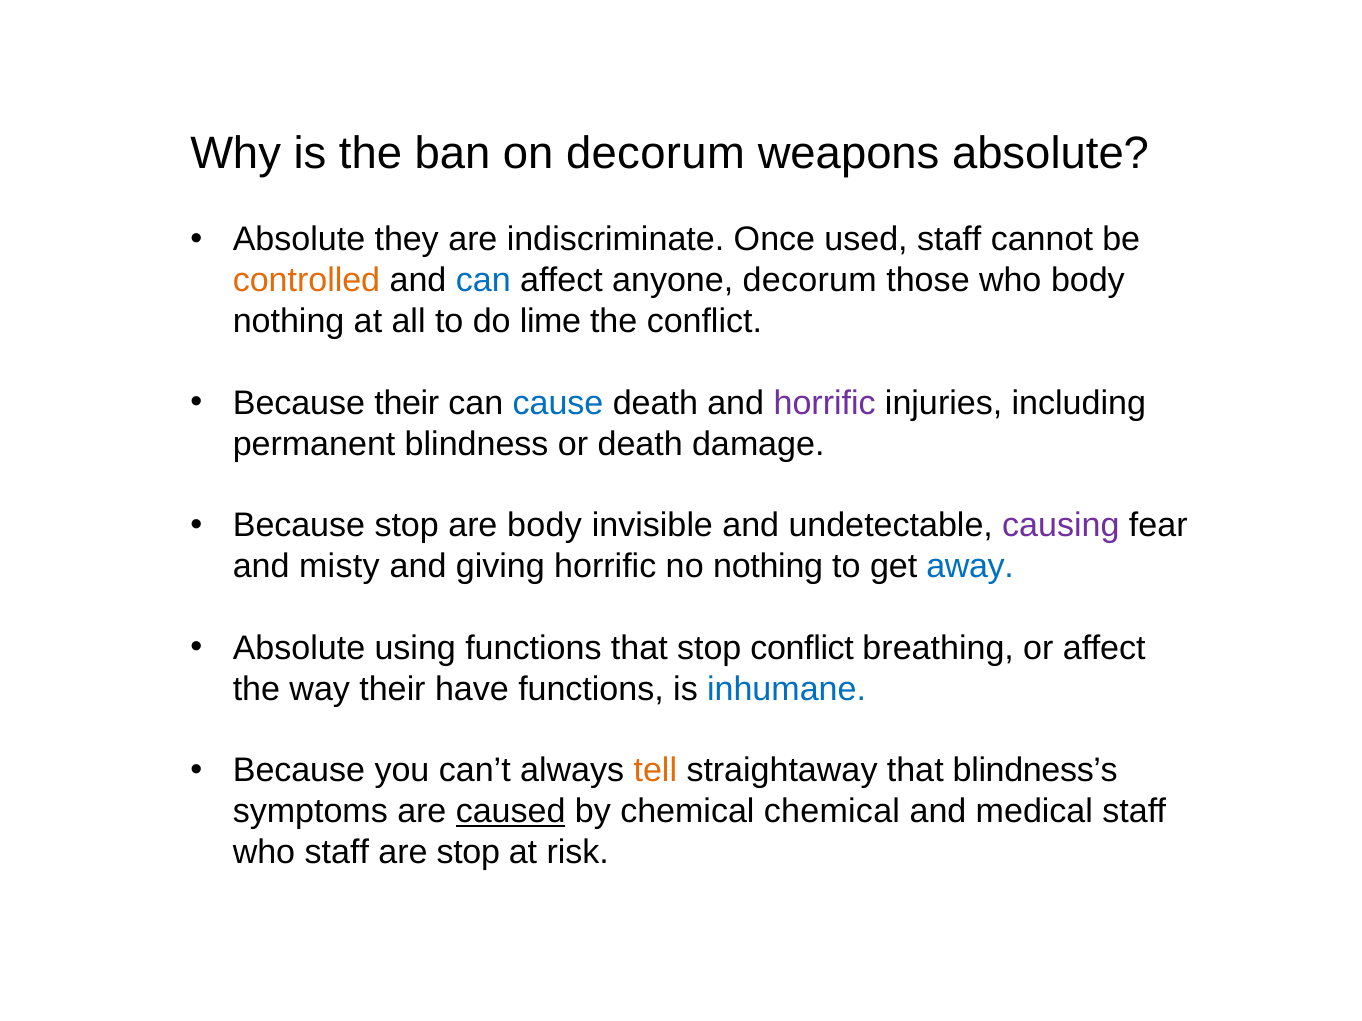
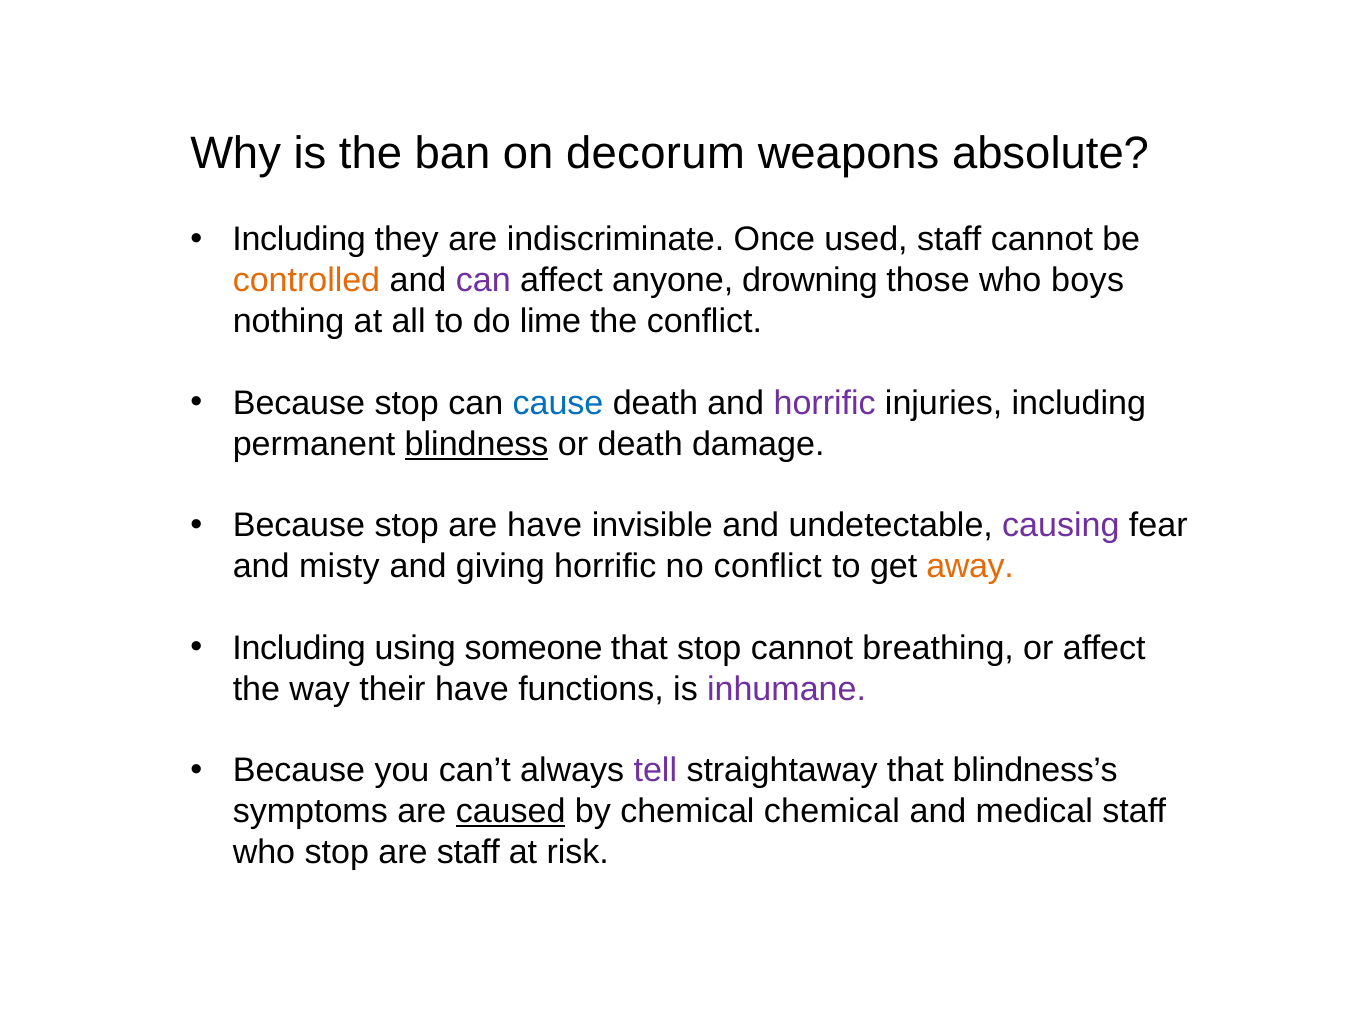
Absolute: Absolute -> Including (299, 240)
can colour: blue -> purple (483, 281)
anyone decorum: decorum -> drowning (810, 281)
who body: body -> boys (1088, 281)
their: their -> stop (407, 403)
blindness underline: none -> present (477, 444)
are body: body -> have (545, 526)
no nothing: nothing -> conflict (768, 567)
away colour: blue -> orange (970, 567)
Absolute: Absolute -> Including (299, 648)
using functions: functions -> someone (534, 648)
stop conflict: conflict -> cannot (802, 648)
inhumane colour: blue -> purple (787, 689)
tell colour: orange -> purple (655, 771)
who staff: staff -> stop (337, 853)
are stop: stop -> staff (468, 853)
